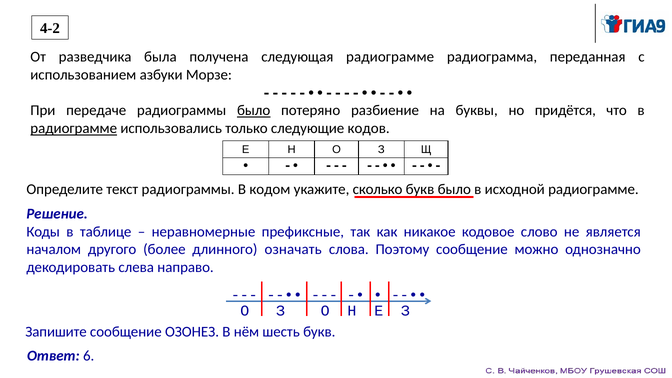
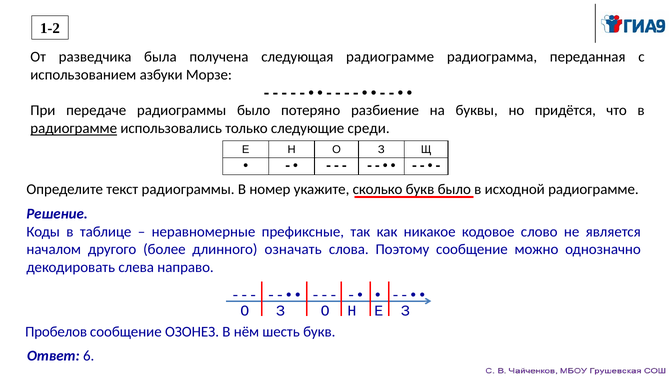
4-2: 4-2 -> 1-2 (50, 29)
было underline: present -> none (254, 111)
кодов: кодов -> среди (369, 128)
кодом: кодом -> номер (270, 189)
Запишите: Запишите -> Пробелов (56, 332)
